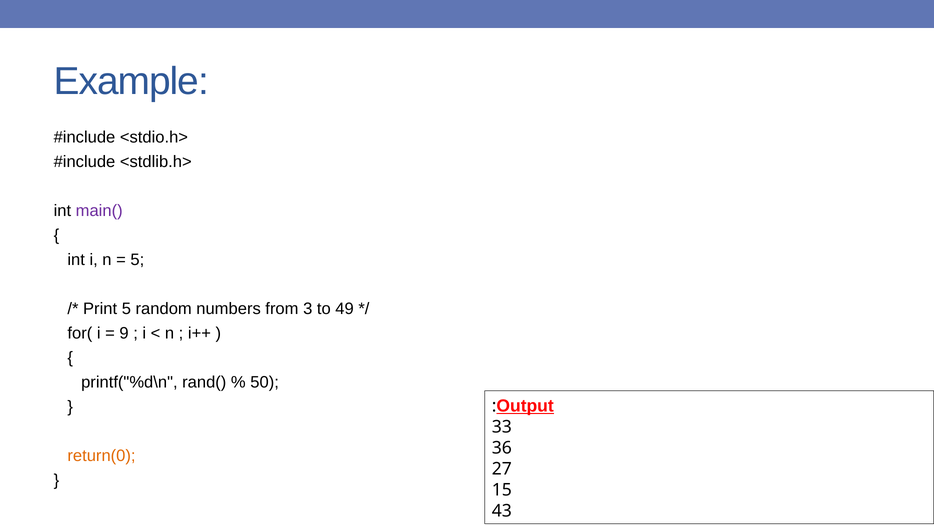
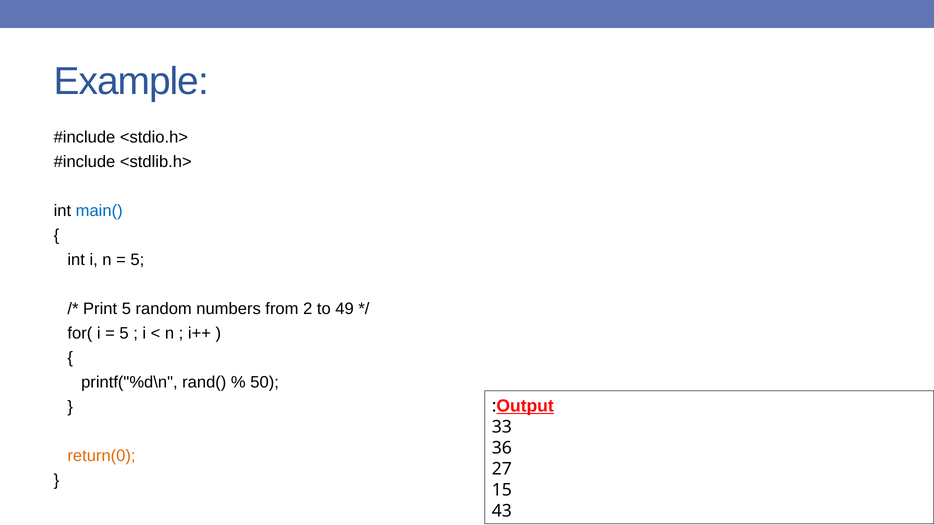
main( colour: purple -> blue (99, 211)
3: 3 -> 2 (308, 309)
9: 9 -> 5 (124, 333)
